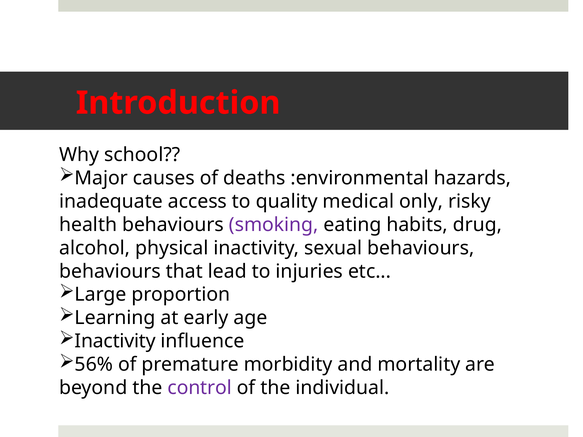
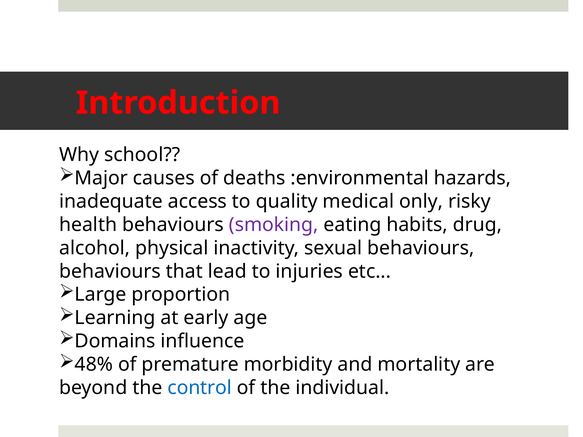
Inactivity: Inactivity -> Domains (115, 341)
56%: 56% -> 48% (94, 365)
control colour: purple -> blue (200, 388)
